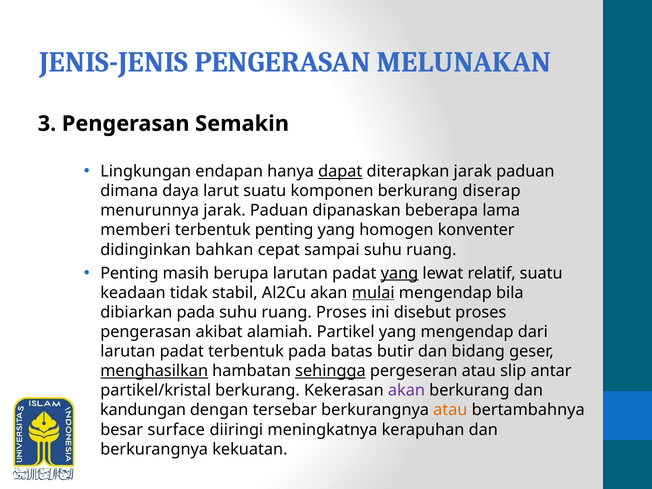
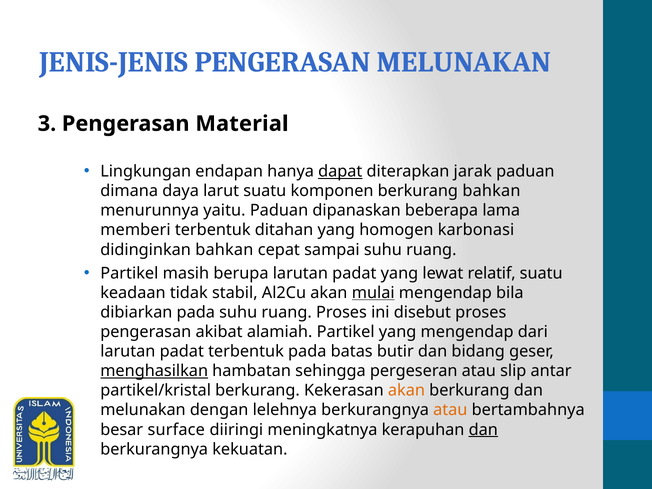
Semakin: Semakin -> Material (242, 124)
berkurang diserap: diserap -> bahkan (491, 191)
menurunnya jarak: jarak -> yaitu (224, 211)
terbentuk penting: penting -> ditahan (284, 230)
konventer: konventer -> karbonasi (476, 230)
Penting: Penting -> Partikel (129, 273)
yang underline: present -> none (399, 273)
sehingga underline: present -> none (330, 371)
akan colour: purple -> orange (406, 391)
kandungan: kandungan -> melunakan (143, 410)
tersebar: tersebar -> lelehnya (285, 410)
dan underline: none -> present (483, 430)
